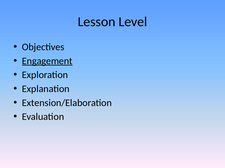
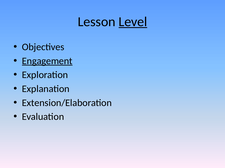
Level underline: none -> present (133, 22)
